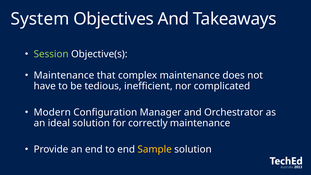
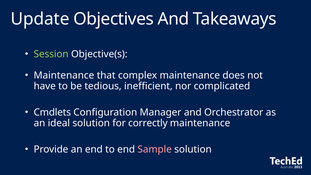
System: System -> Update (40, 19)
Modern: Modern -> Cmdlets (52, 112)
Sample colour: yellow -> pink (155, 149)
